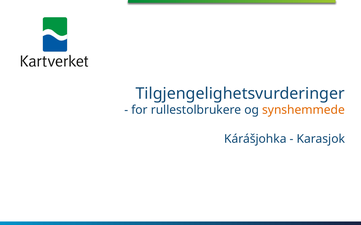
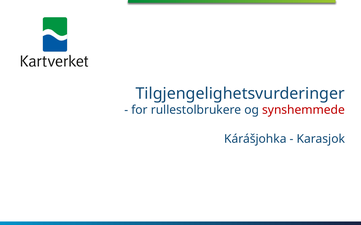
synshemmede colour: orange -> red (304, 110)
